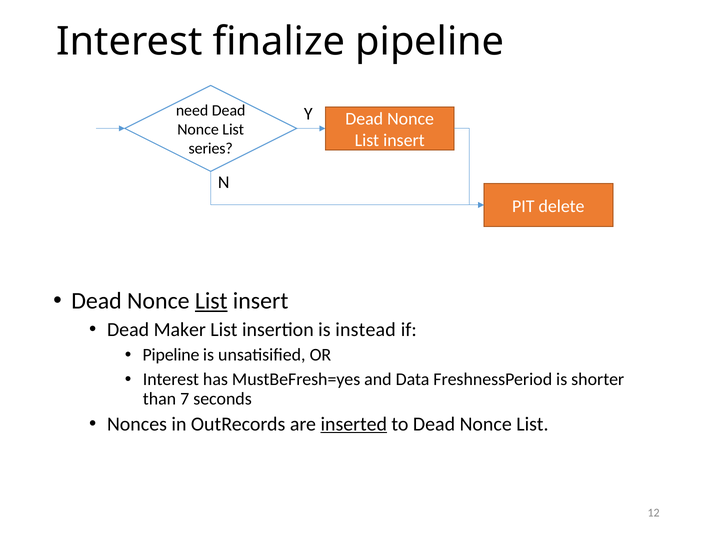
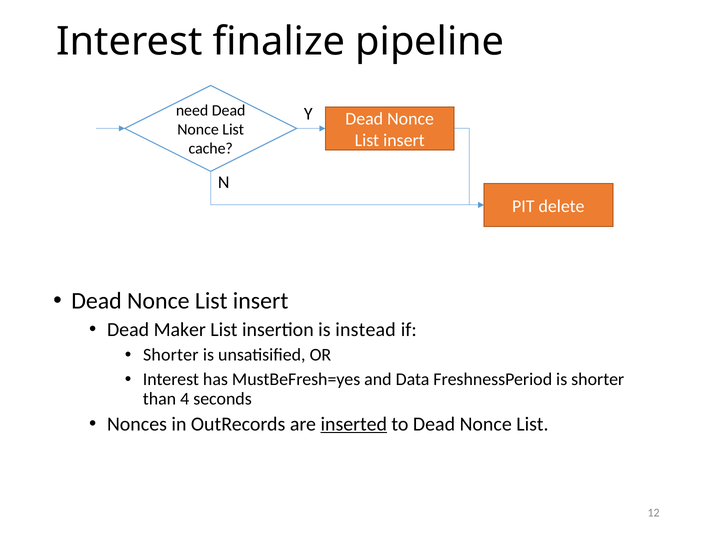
series: series -> cache (211, 149)
List underline: present -> none (211, 301)
Pipeline: Pipeline -> Shorter (171, 355)
7: 7 -> 4 (185, 399)
